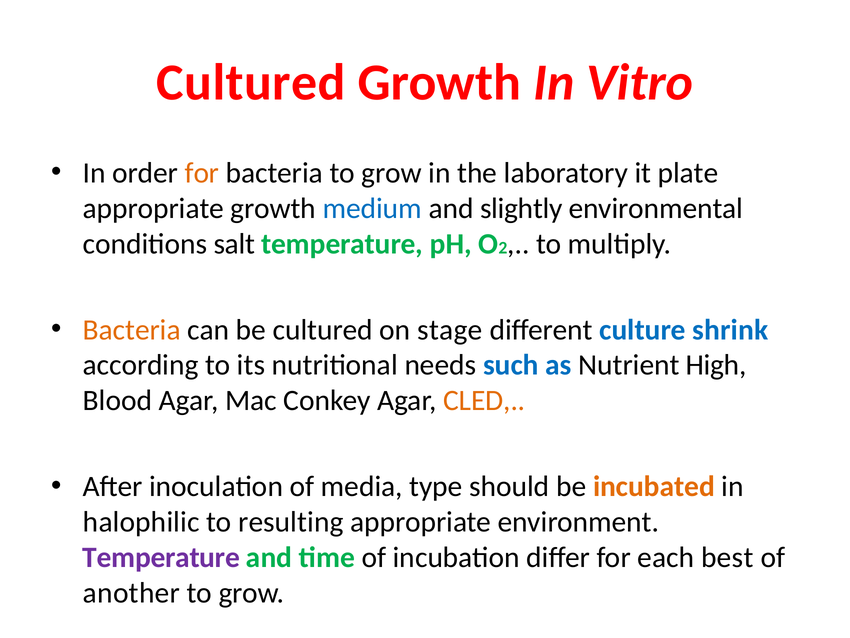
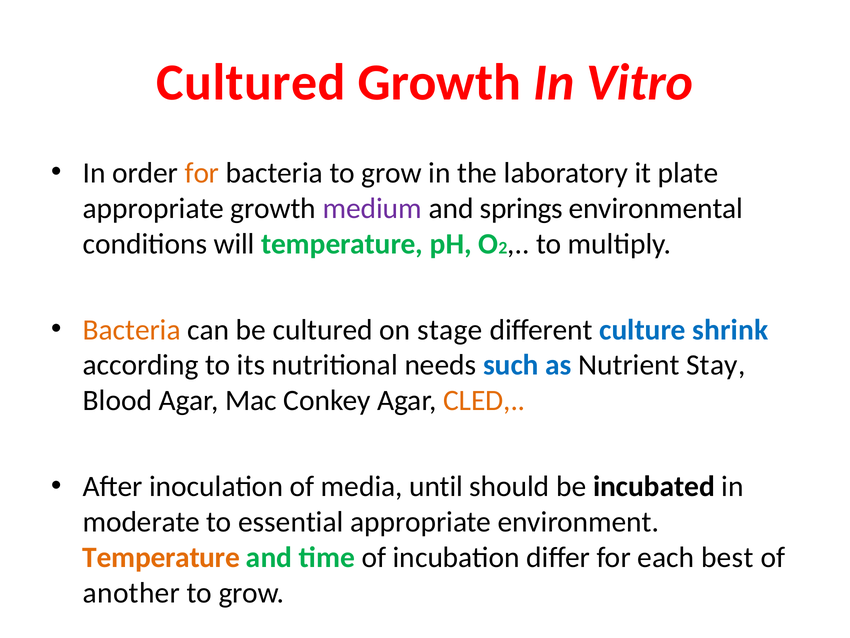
medium colour: blue -> purple (372, 208)
slightly: slightly -> springs (521, 208)
salt: salt -> will (234, 244)
High: High -> Stay (716, 365)
type: type -> until (436, 486)
incubated colour: orange -> black (654, 486)
halophilic: halophilic -> moderate (141, 522)
resulting: resulting -> essential (291, 522)
Temperature colour: purple -> orange (161, 557)
